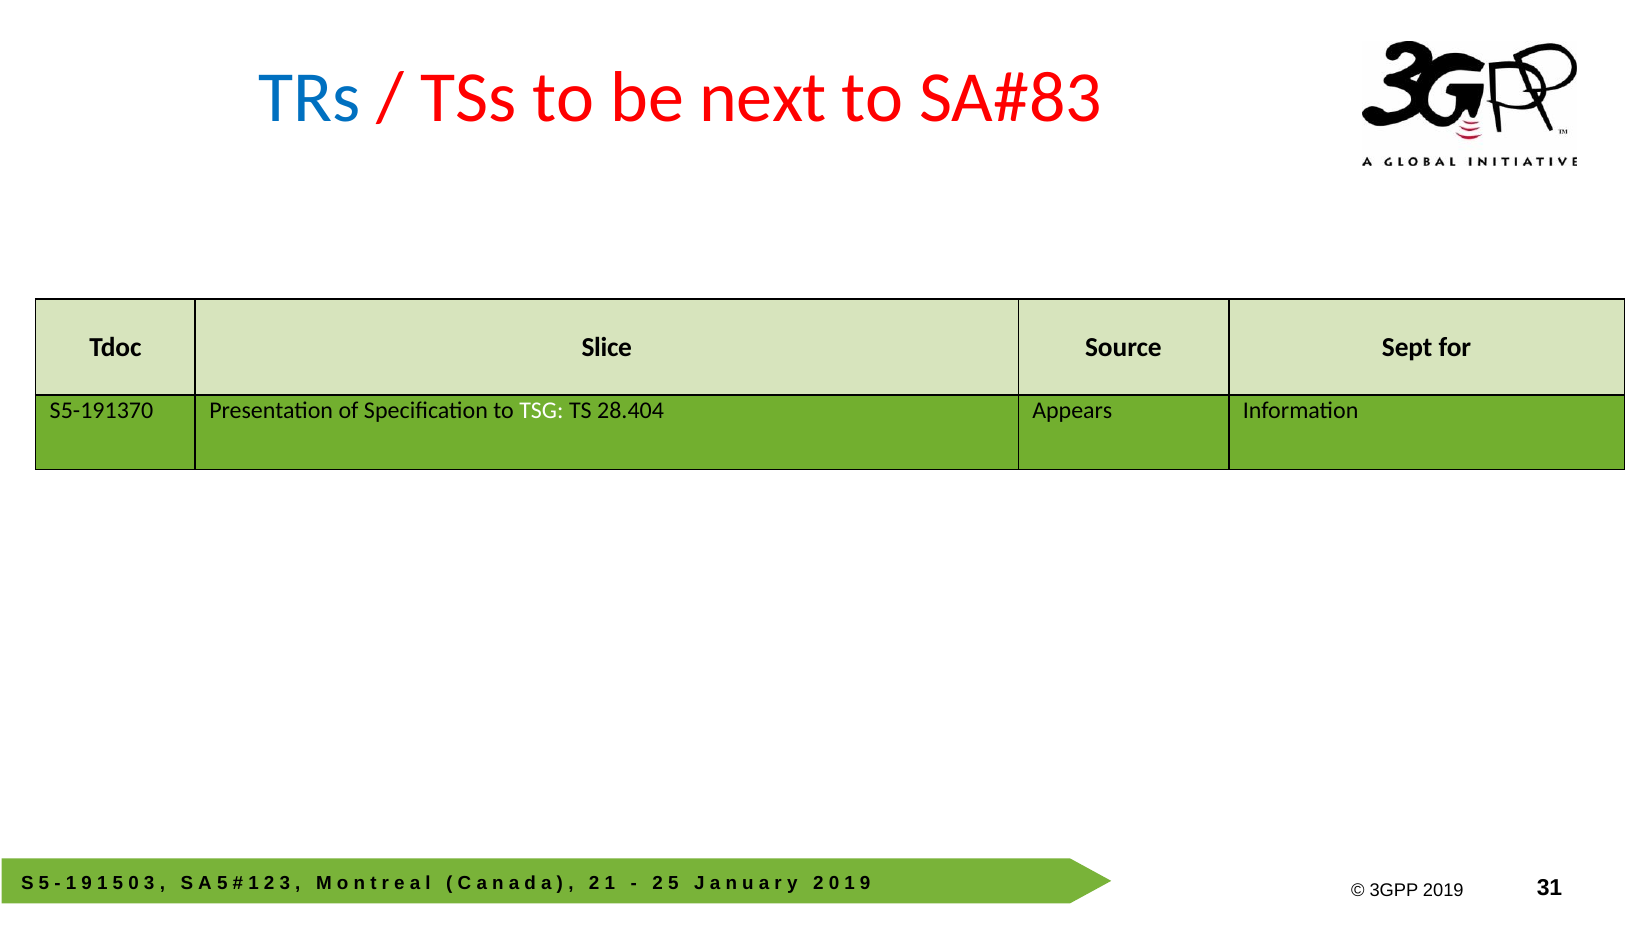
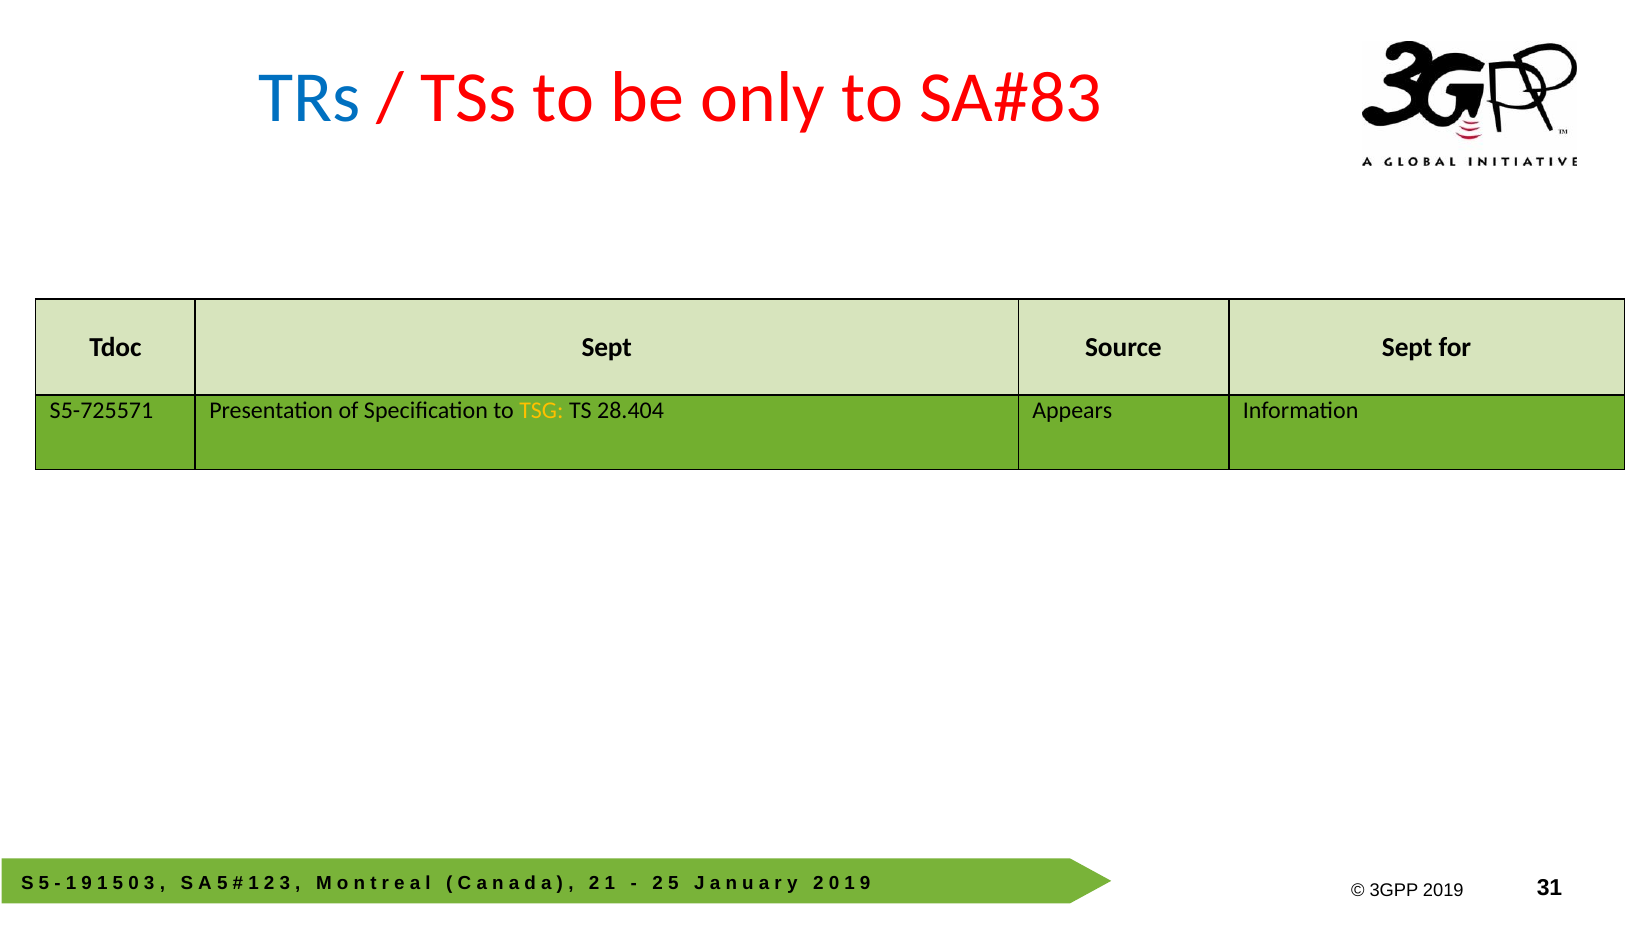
next: next -> only (763, 98)
Tdoc Slice: Slice -> Sept (607, 347)
S5-191370: S5-191370 -> S5-725571 (102, 411)
TSG colour: white -> yellow (541, 411)
